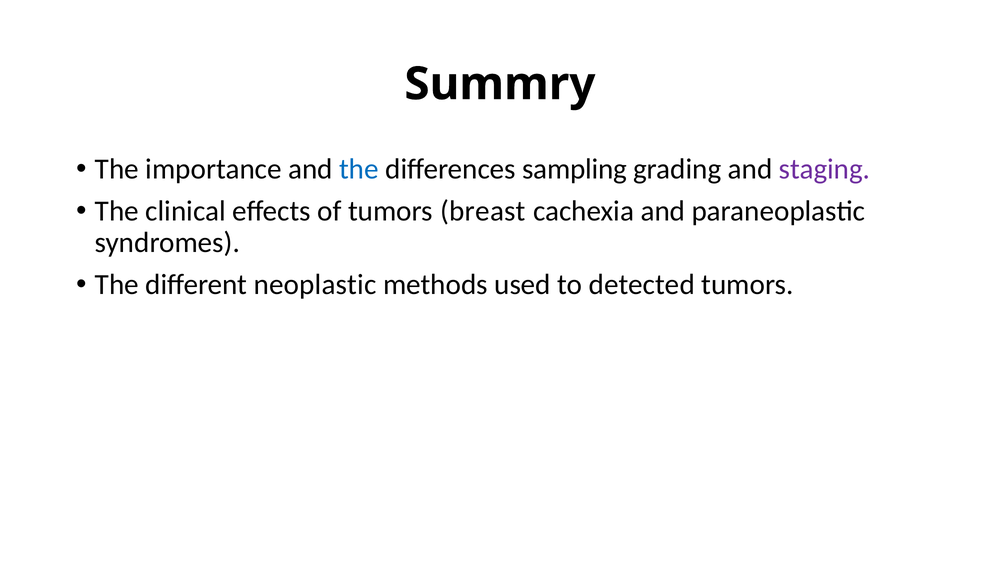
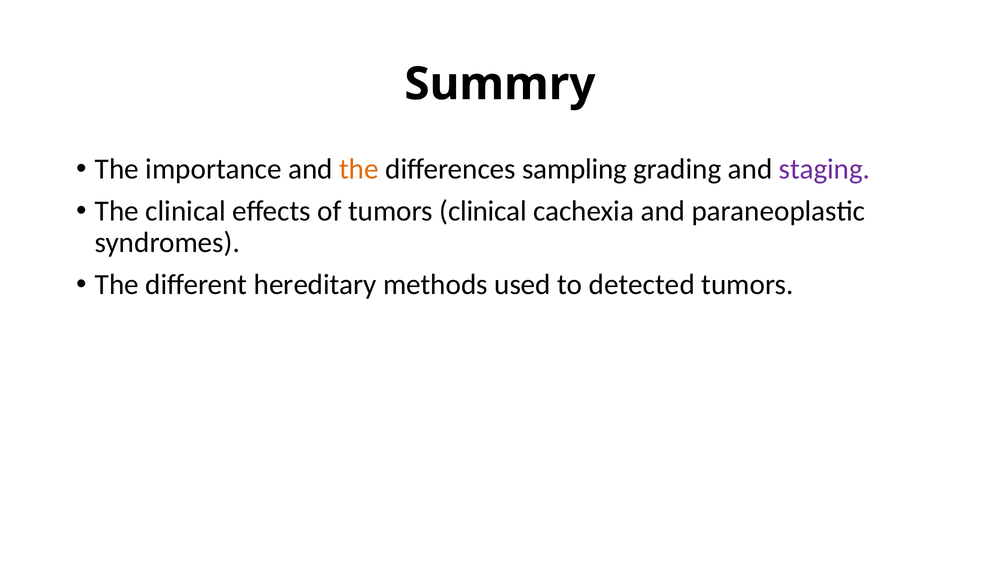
the colour: blue -> orange (359, 169)
tumors breast: breast -> clinical (483, 211)
neoplastic: neoplastic -> hereditary (315, 284)
